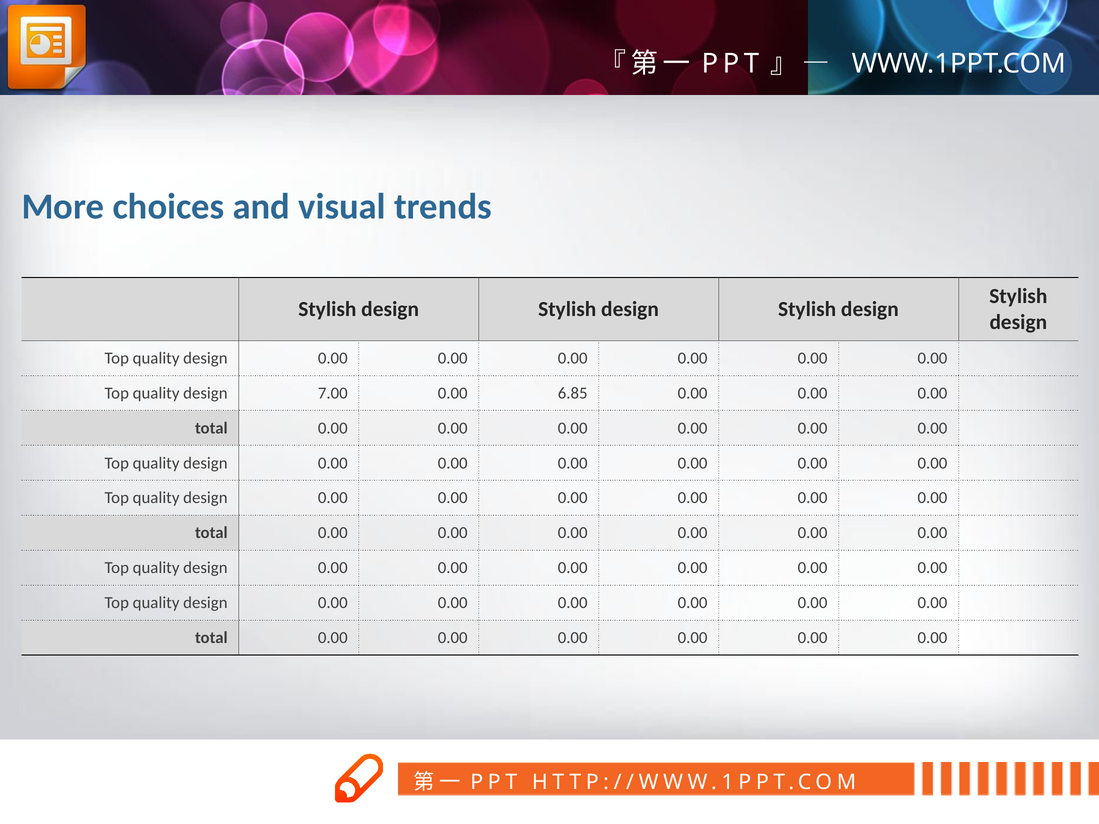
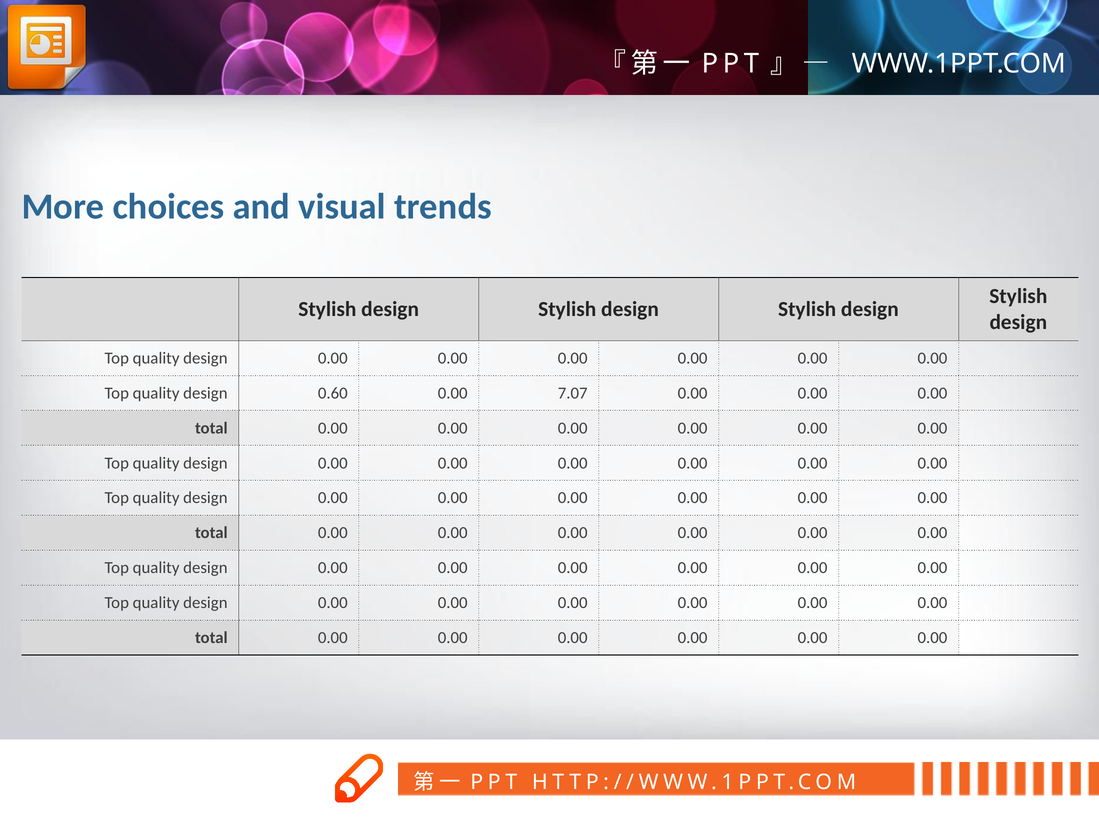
7.00: 7.00 -> 0.60 (333, 393)
6.85: 6.85 -> 7.07 (573, 393)
